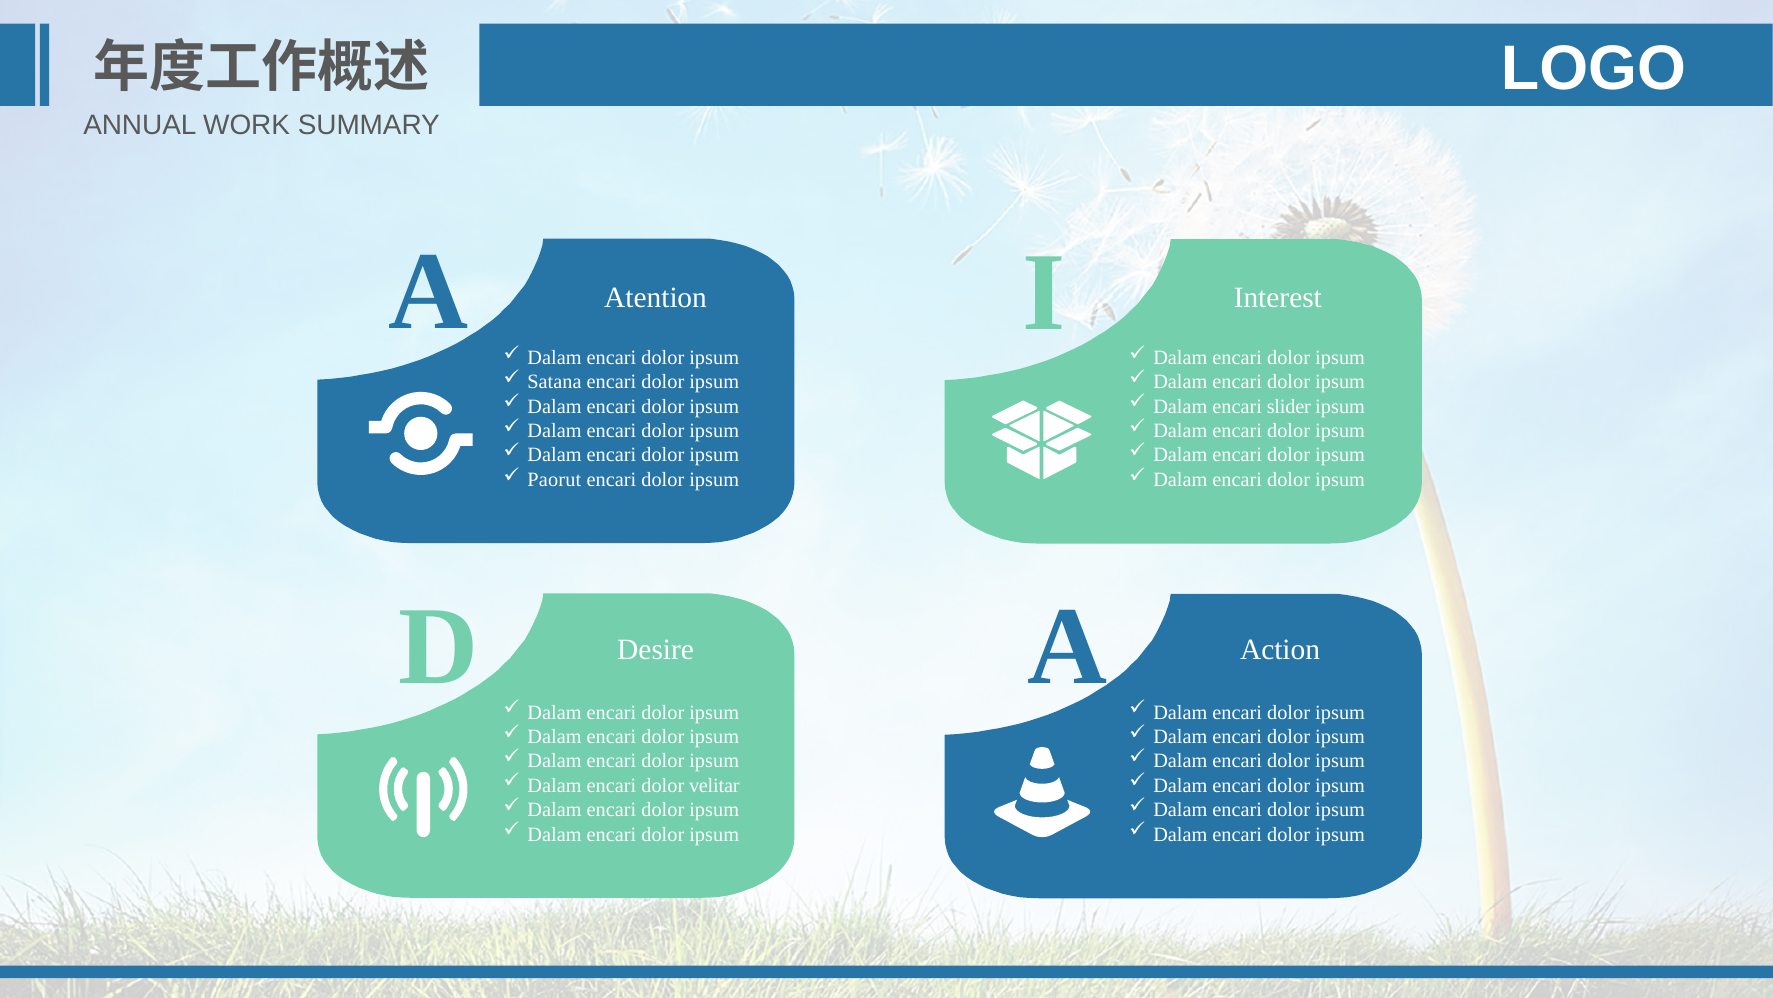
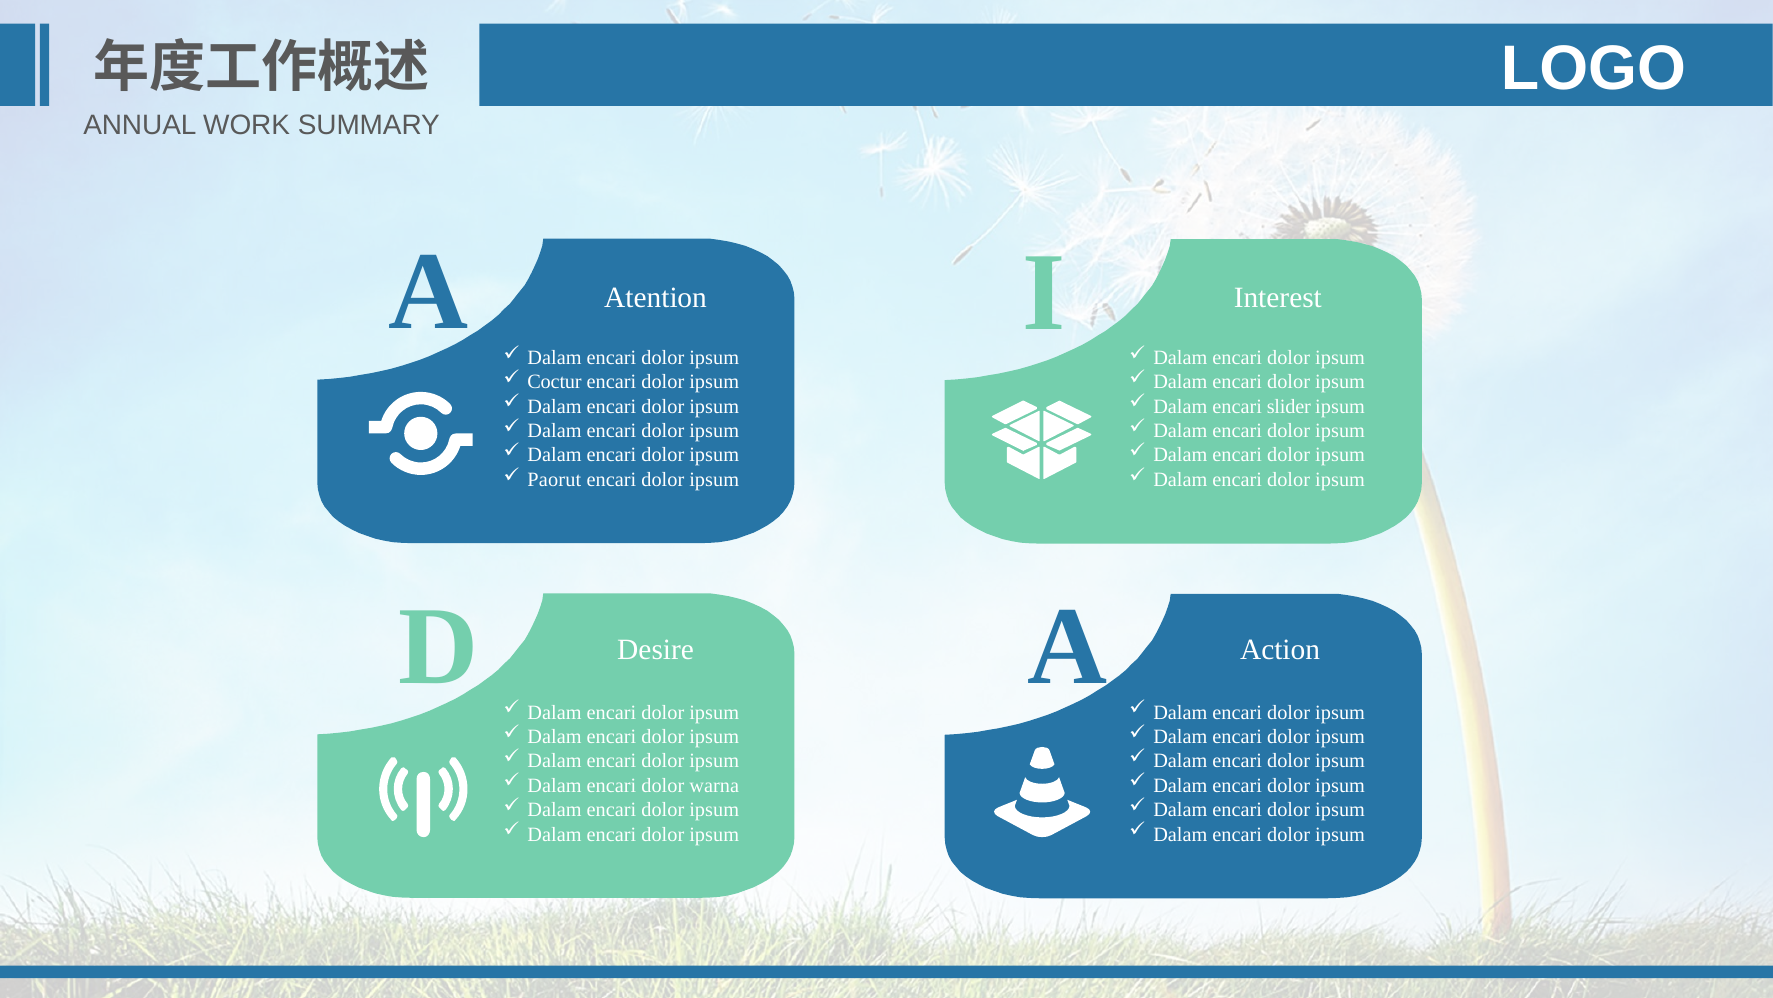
Satana: Satana -> Coctur (555, 382)
velitar: velitar -> warna (714, 785)
